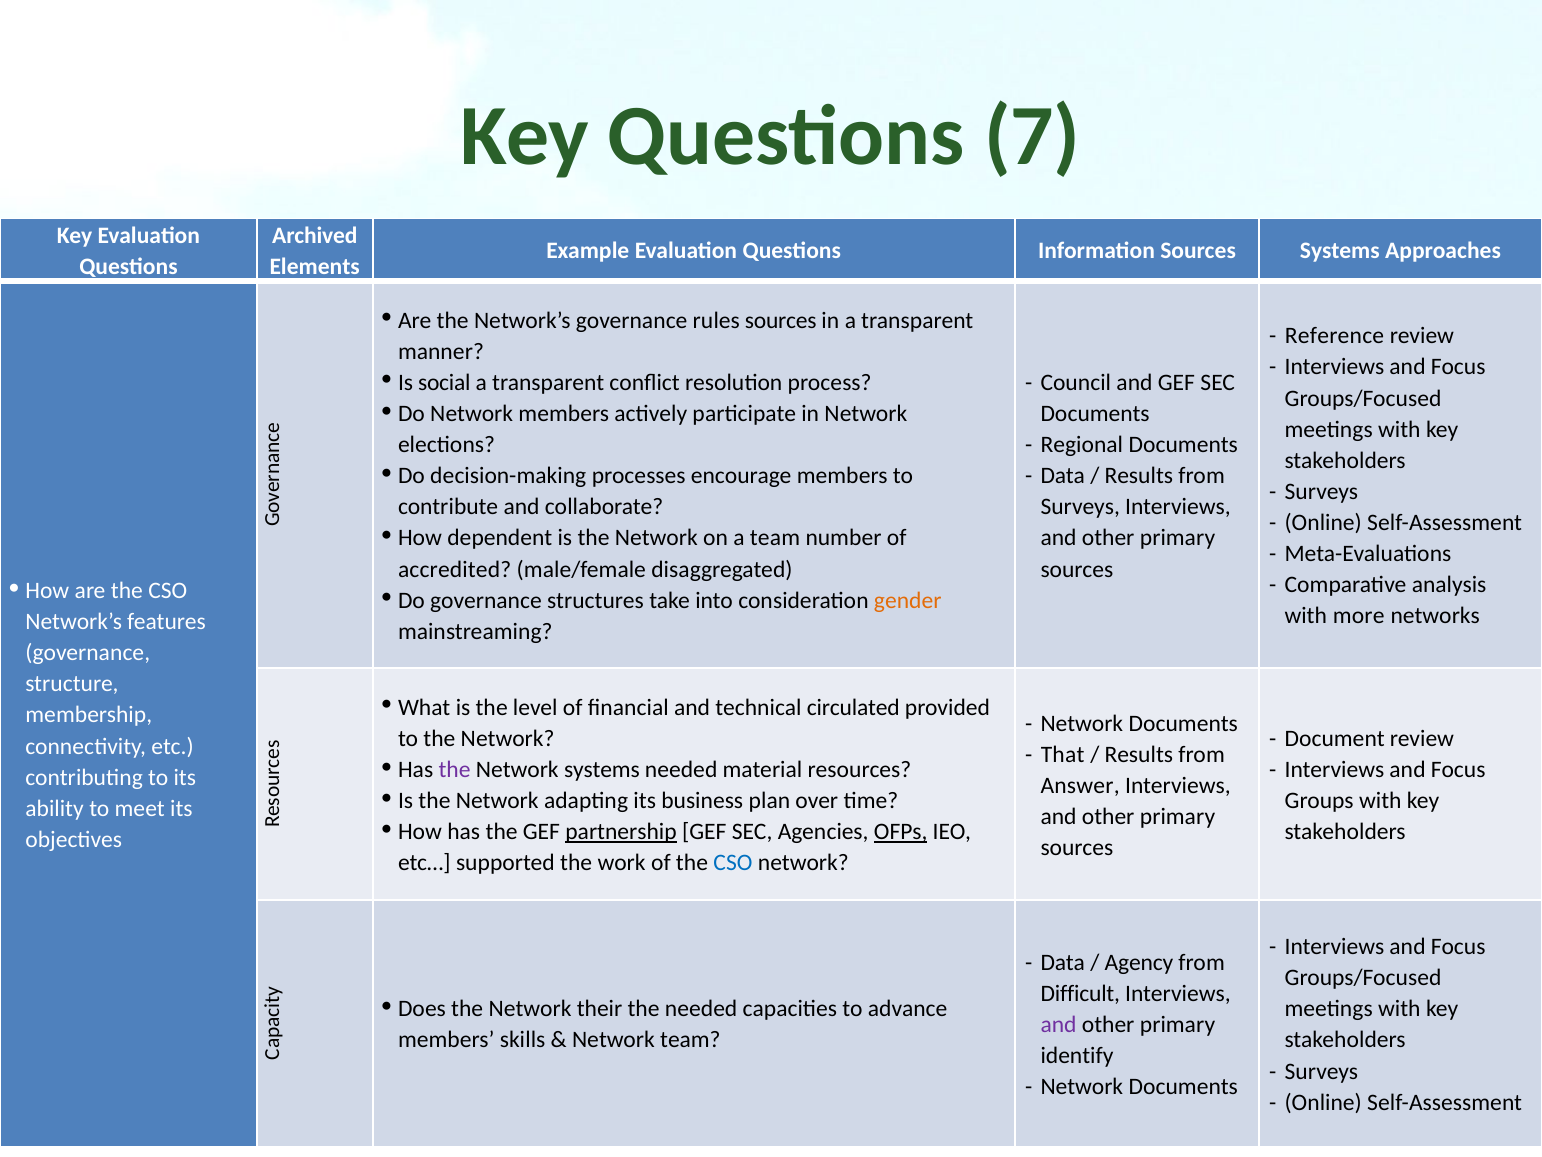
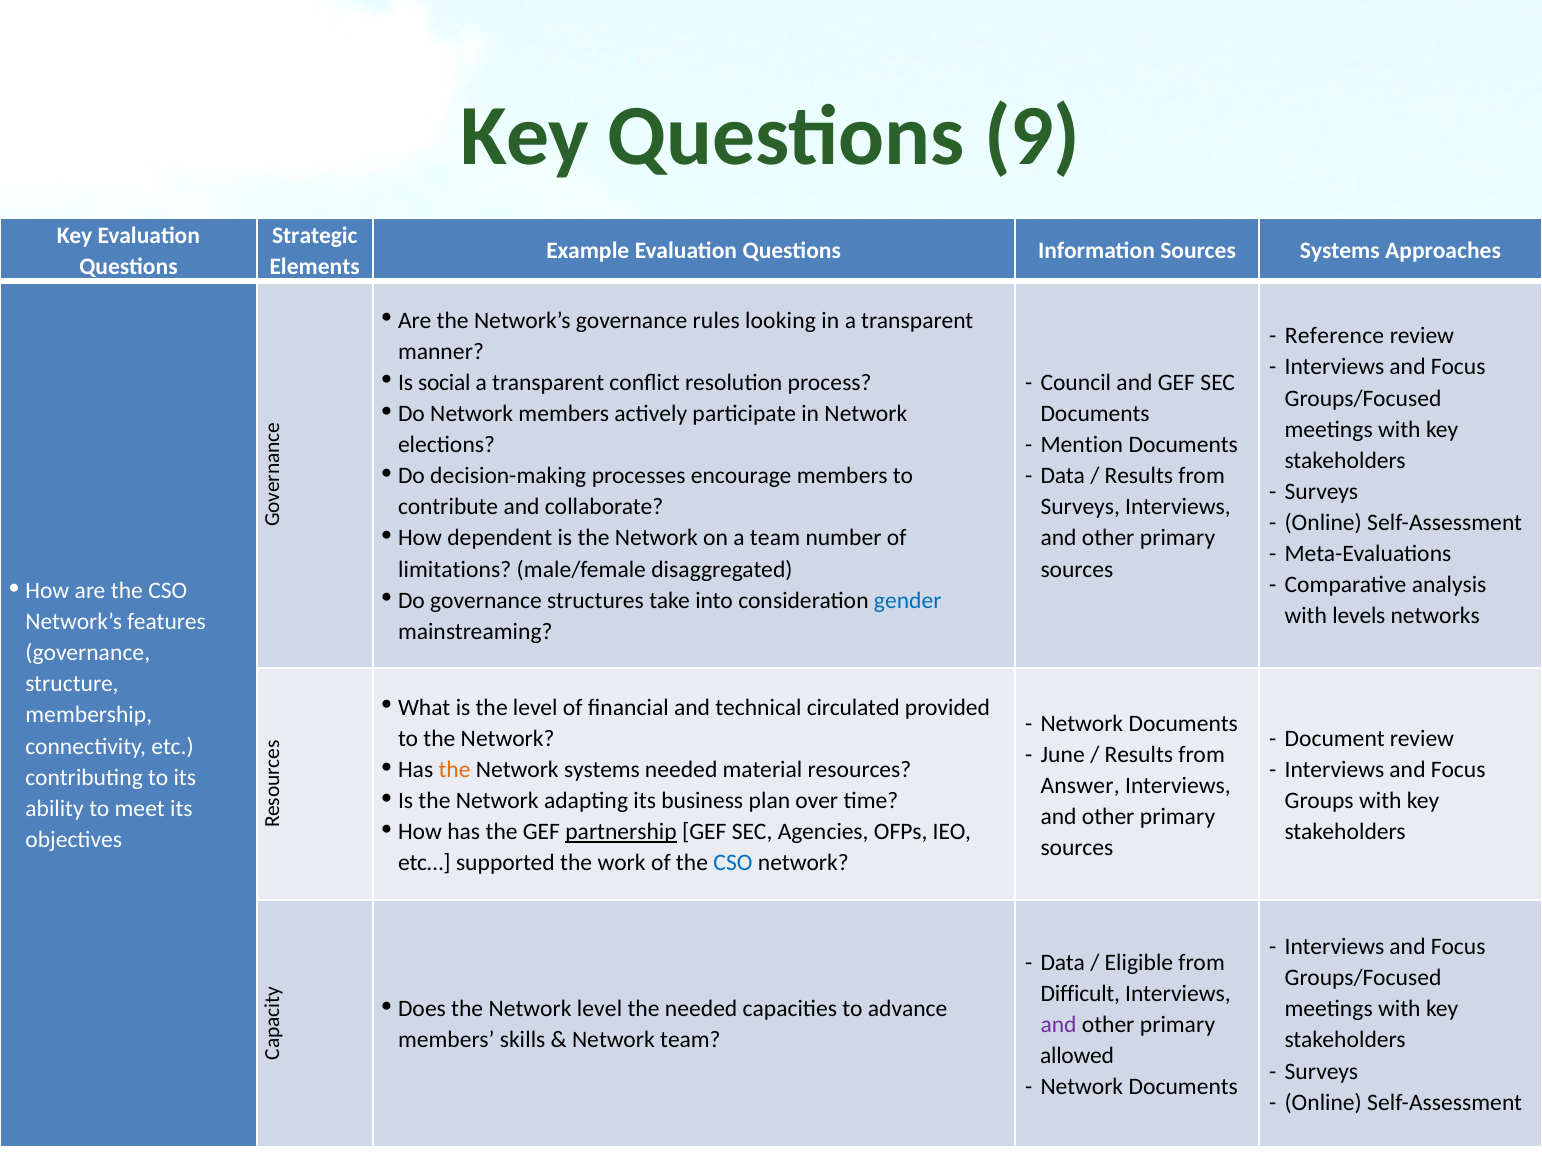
7: 7 -> 9 (1032, 136)
Archived: Archived -> Strategic (315, 235)
rules sources: sources -> looking (780, 320)
Regional: Regional -> Mention (1082, 445)
accredited: accredited -> limitations (455, 569)
gender colour: orange -> blue (908, 600)
more: more -> levels (1359, 616)
That: That -> June (1063, 754)
the colour: purple -> orange (455, 770)
OFPs underline: present -> none (901, 832)
Agency: Agency -> Eligible (1139, 962)
Network their: their -> level (600, 1009)
identify: identify -> allowed (1077, 1055)
